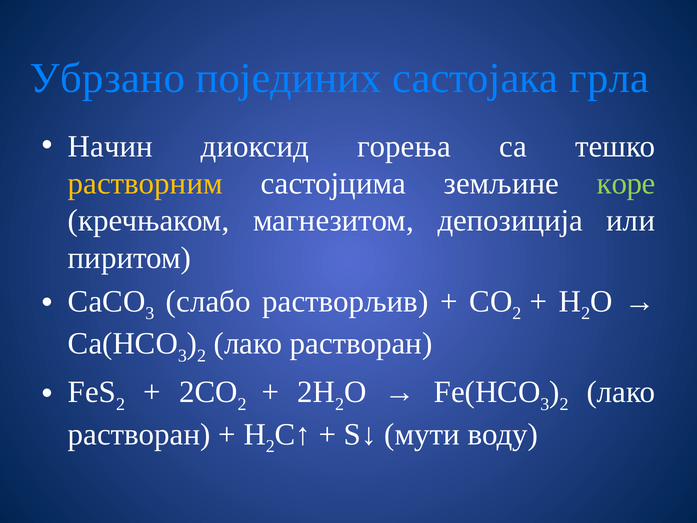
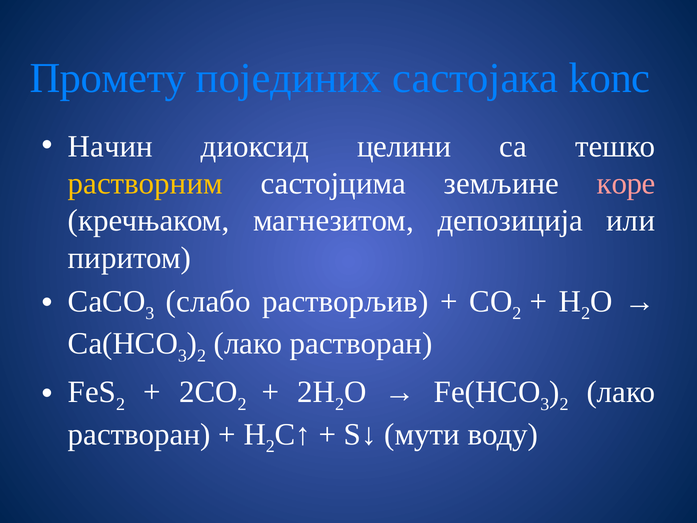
Убрзано: Убрзано -> Промету (108, 78)
грла: грла -> kоnc (610, 78)
горења: горења -> целини (404, 146)
коре colour: light green -> pink (626, 183)
